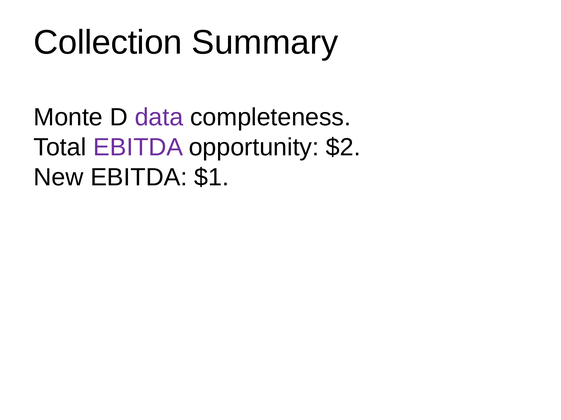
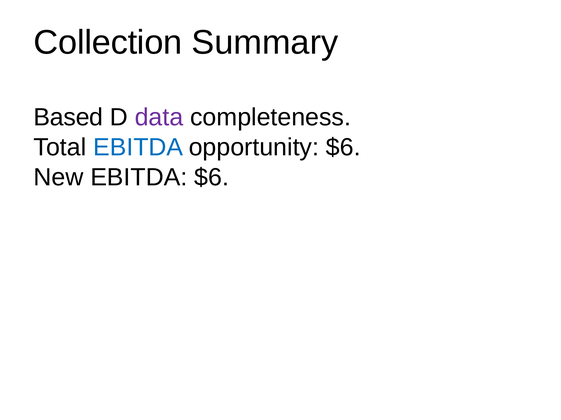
Monte: Monte -> Based (68, 118)
EBITDA colour: purple -> blue (138, 148)
opportunity $2: $2 -> $6 (343, 148)
EBITDA $1: $1 -> $6 (212, 177)
